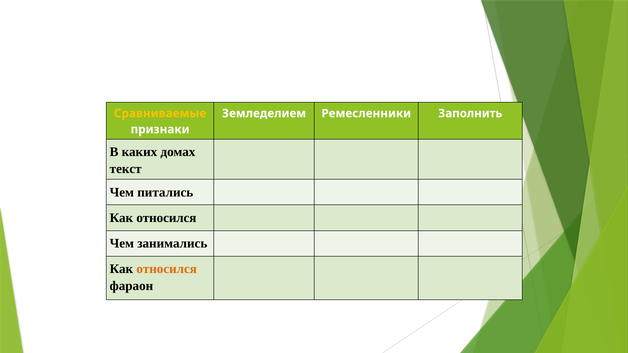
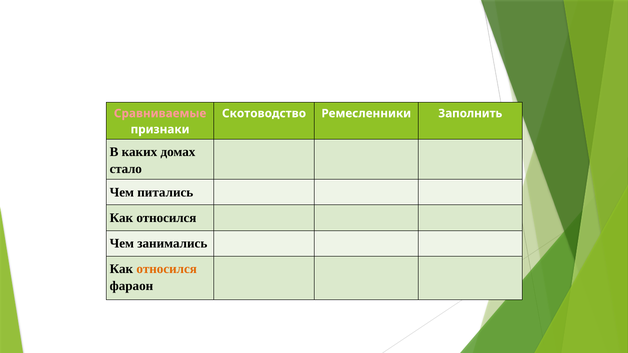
Сравниваемые colour: yellow -> pink (160, 113)
Земледелием: Земледелием -> Скотоводство (264, 113)
текст: текст -> стало (126, 169)
